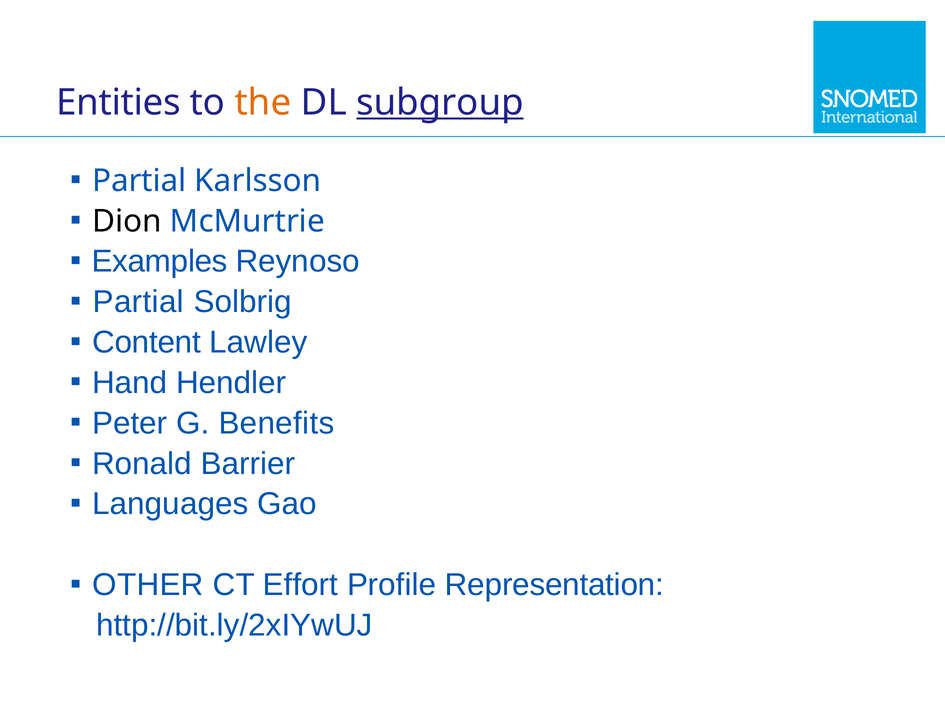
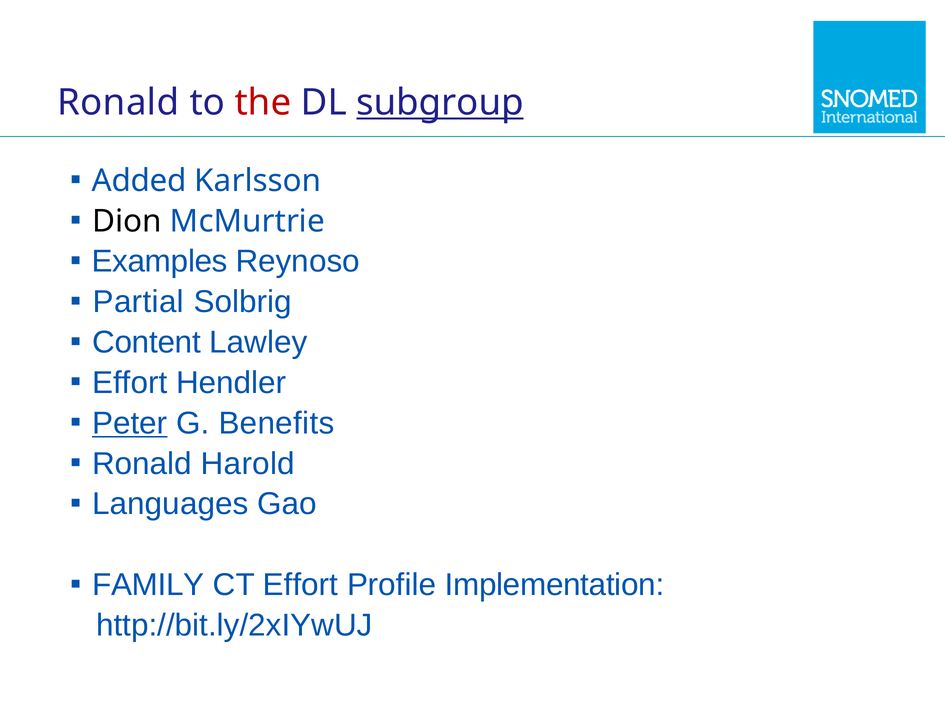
Entities: Entities -> Ronald (118, 103)
the colour: orange -> red (263, 103)
Partial: Partial -> Added (139, 181)
Hand: Hand -> Effort (130, 383)
Peter underline: none -> present (130, 423)
Barrier: Barrier -> Harold (248, 463)
OTHER: OTHER -> FAMILY (148, 585)
Representation: Representation -> Implementation (554, 585)
